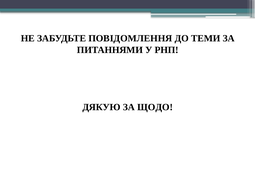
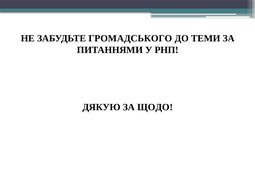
ПОВІДОМЛЕННЯ: ПОВІДОМЛЕННЯ -> ГРОМАДСЬКОГО (130, 38)
